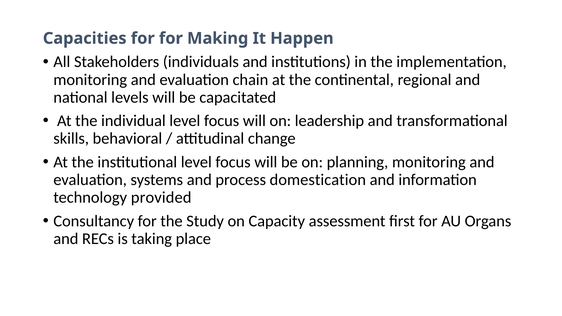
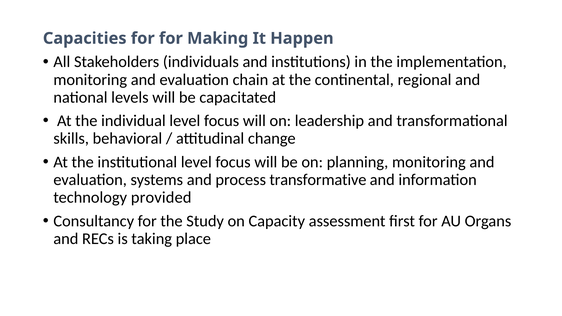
domestication: domestication -> transformative (318, 180)
